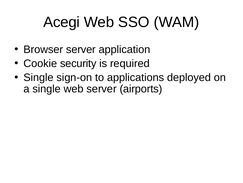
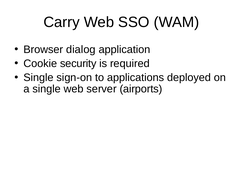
Acegi: Acegi -> Carry (62, 22)
Browser server: server -> dialog (81, 49)
